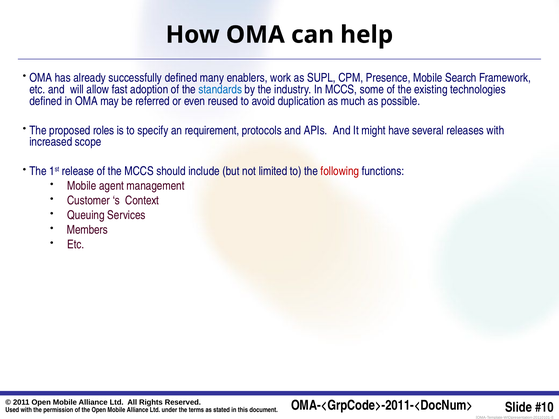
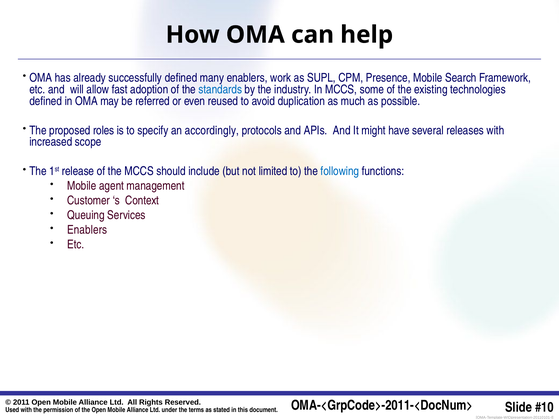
requirement: requirement -> accordingly (212, 130)
following colour: red -> blue (340, 171)
Members: Members -> Enablers (87, 230)
